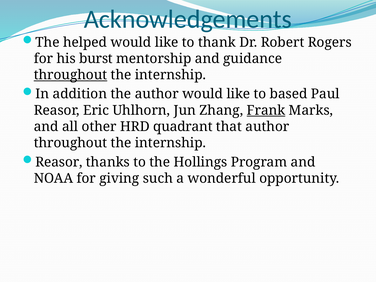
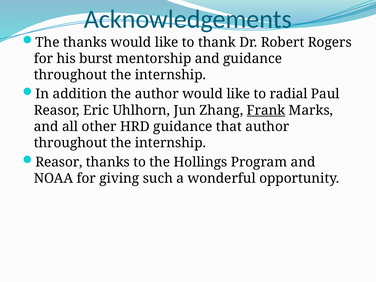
The helped: helped -> thanks (85, 42)
throughout underline: present -> none (70, 75)
based: based -> radial (289, 94)
HRD quadrant: quadrant -> guidance (183, 127)
